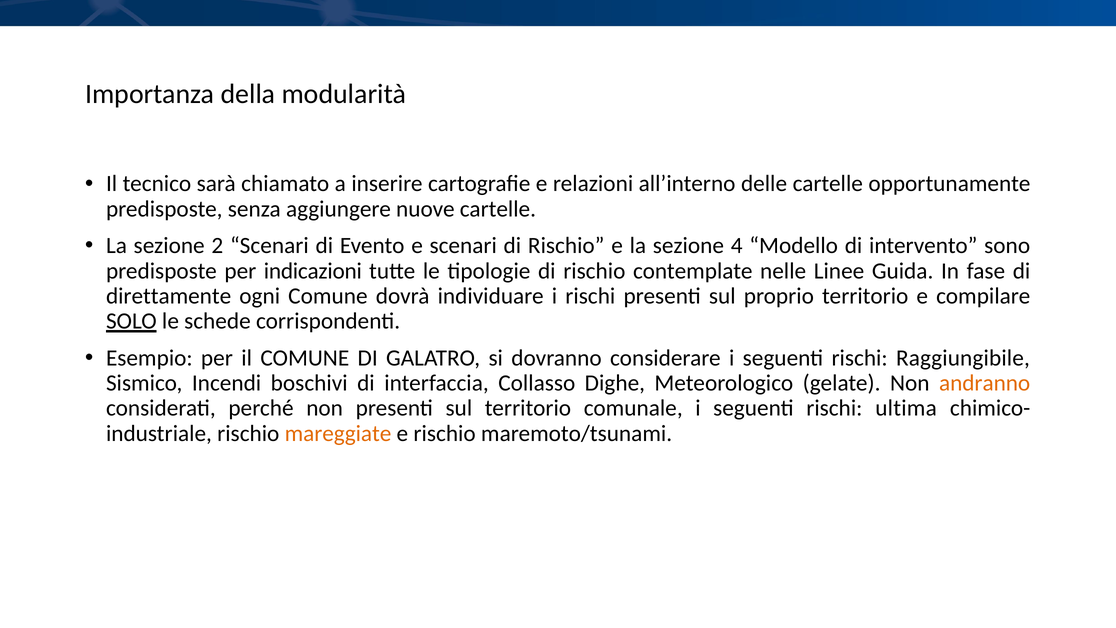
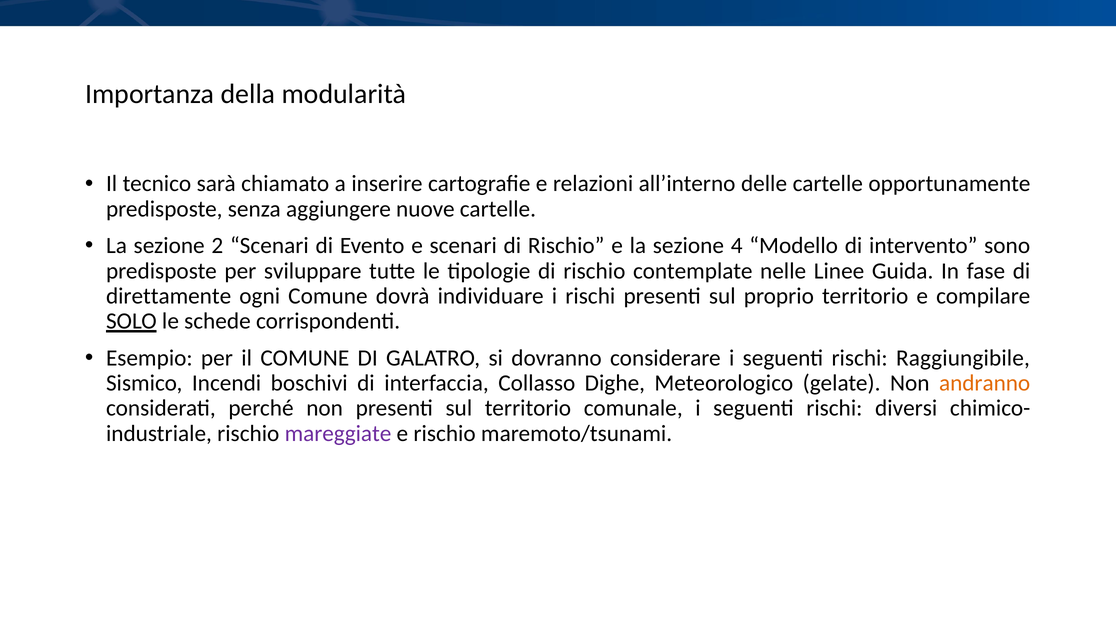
indicazioni: indicazioni -> sviluppare (313, 271)
ultima: ultima -> diversi (906, 408)
mareggiate colour: orange -> purple (338, 433)
